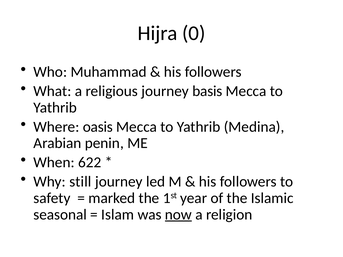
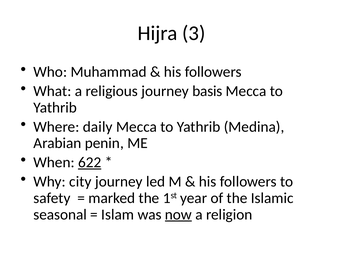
0: 0 -> 3 (194, 33)
oasis: oasis -> daily (98, 127)
622 underline: none -> present (90, 163)
still: still -> city (80, 182)
